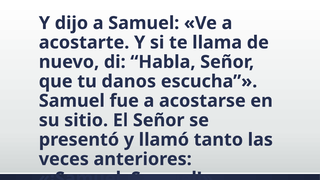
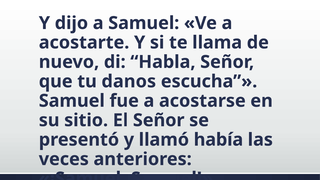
tanto: tanto -> había (218, 140)
